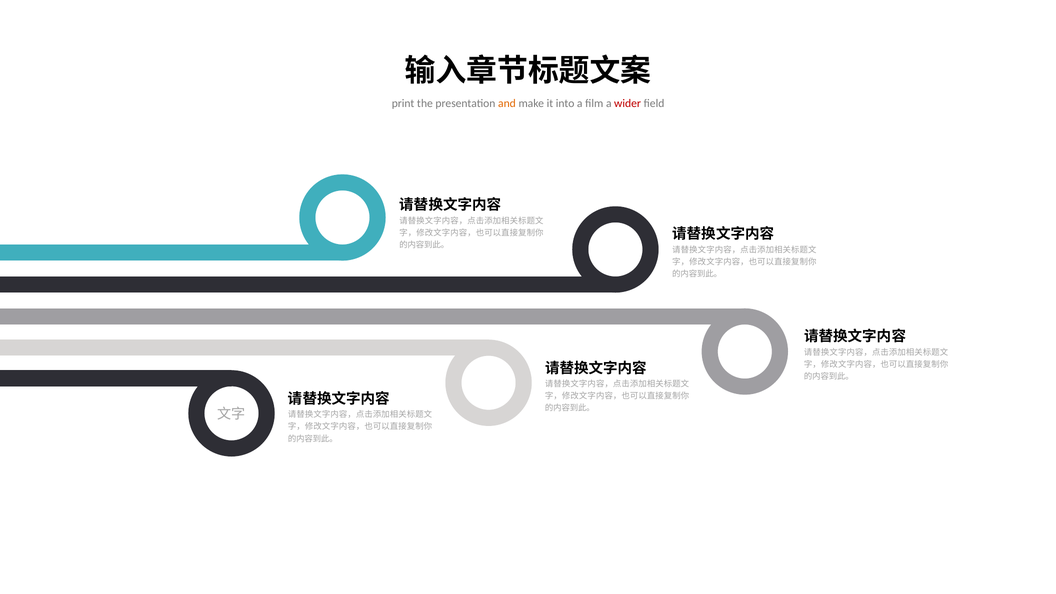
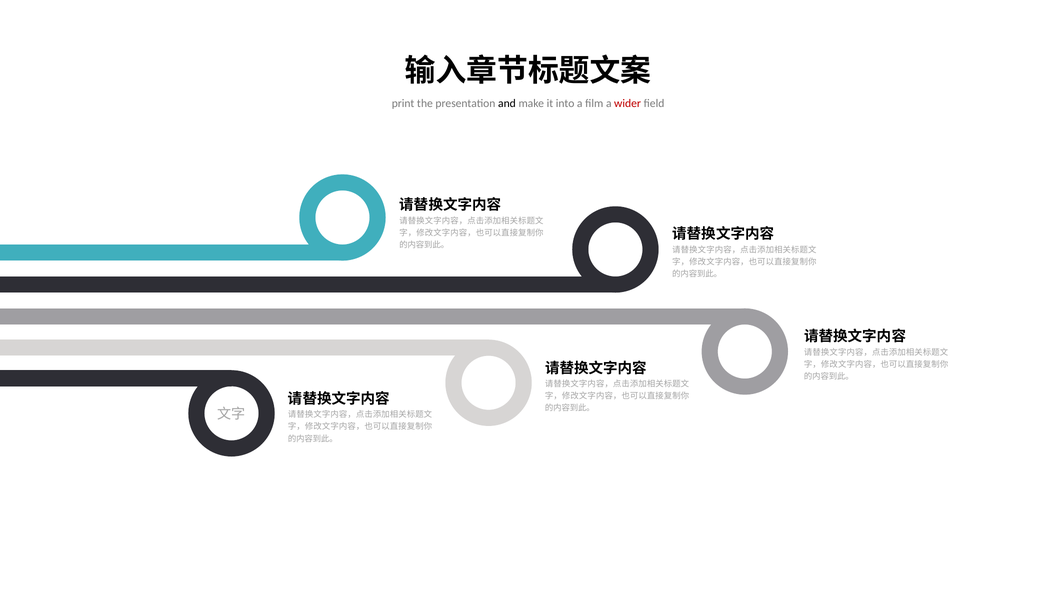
and colour: orange -> black (507, 103)
